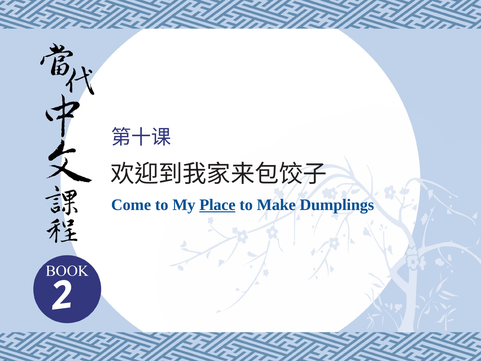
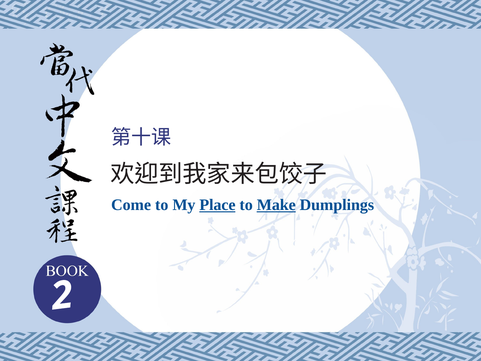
Make underline: none -> present (276, 205)
